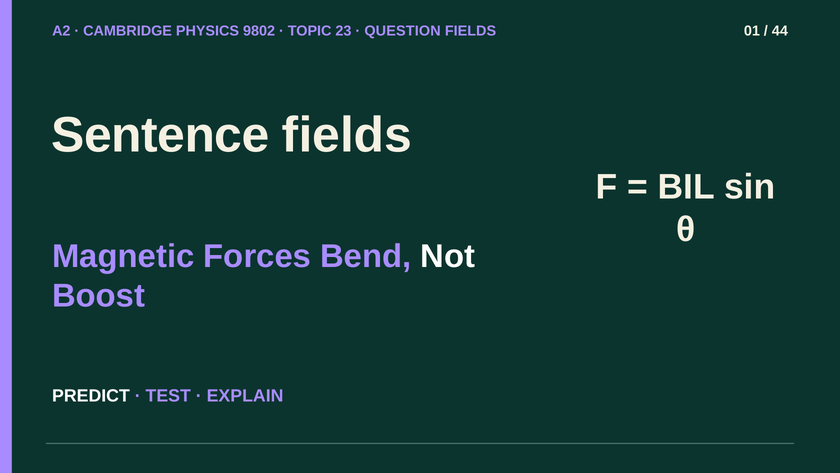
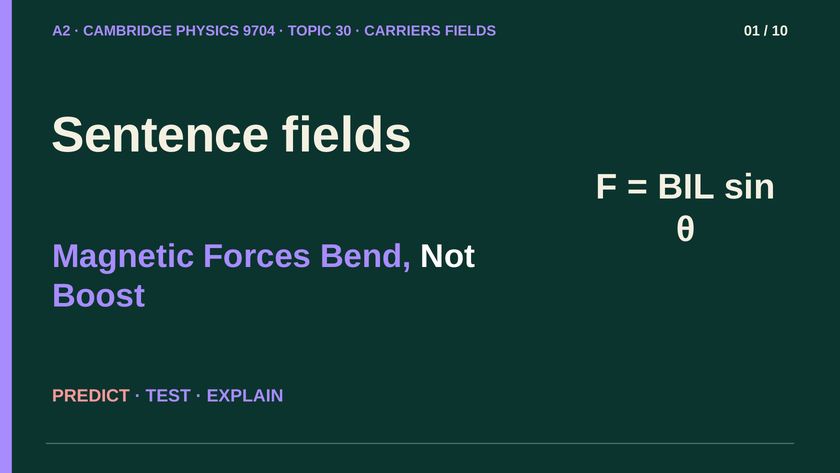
9802: 9802 -> 9704 (259, 31)
23: 23 -> 30 (343, 31)
QUESTION: QUESTION -> CARRIERS (403, 31)
44: 44 -> 10 (780, 31)
PREDICT colour: white -> pink (91, 396)
